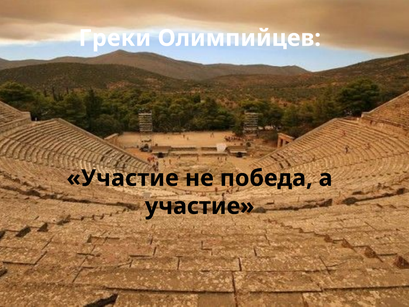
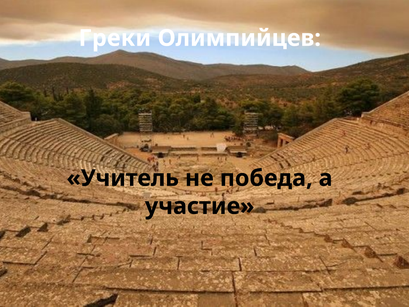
Участие: Участие -> Учитель (123, 178)
